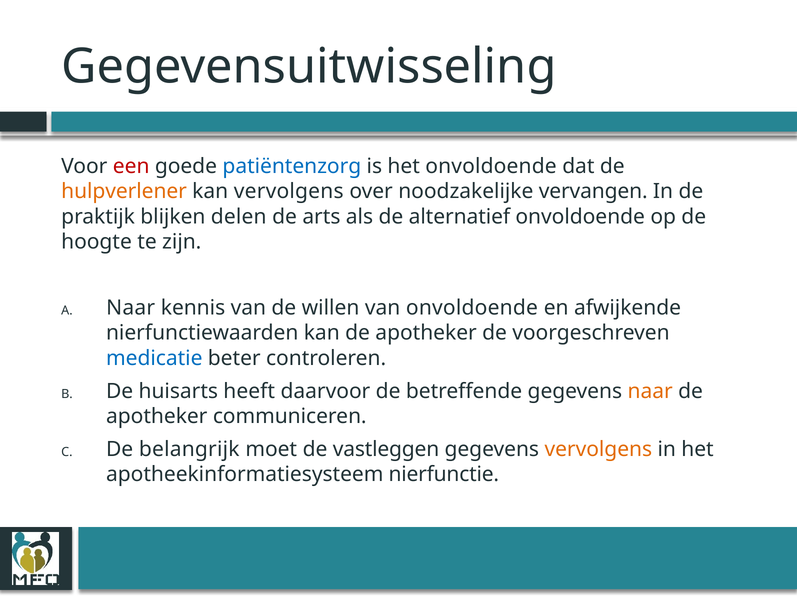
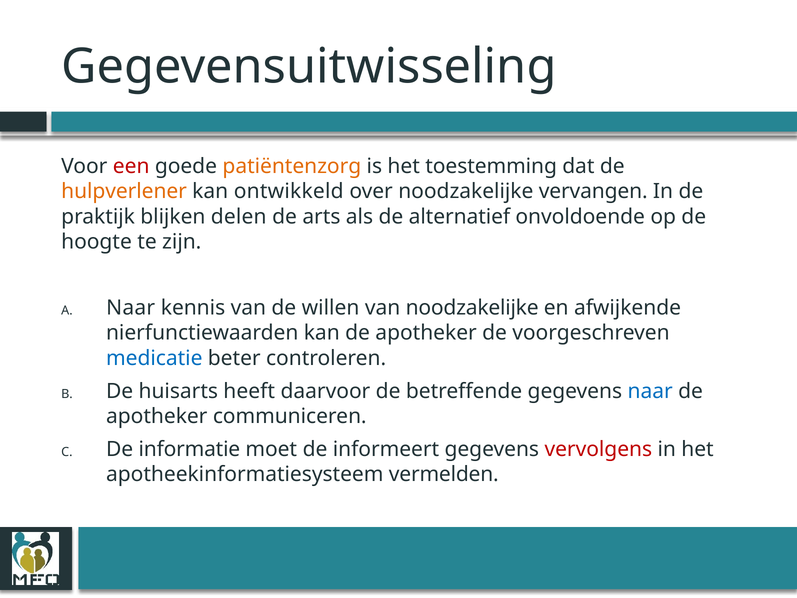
patiëntenzorg colour: blue -> orange (292, 166)
het onvoldoende: onvoldoende -> toestemming (491, 166)
kan vervolgens: vervolgens -> ontwikkeld (289, 191)
van onvoldoende: onvoldoende -> noodzakelijke (472, 308)
naar colour: orange -> blue (650, 391)
belangrijk: belangrijk -> informatie (189, 449)
vastleggen: vastleggen -> informeert (386, 449)
vervolgens colour: orange -> red (598, 449)
nierfunctie: nierfunctie -> vermelden (444, 474)
